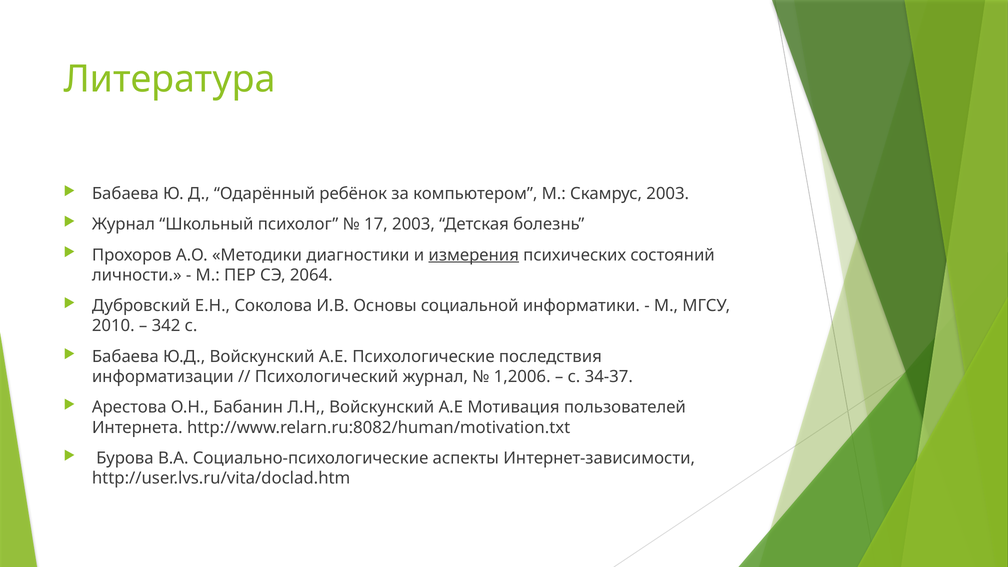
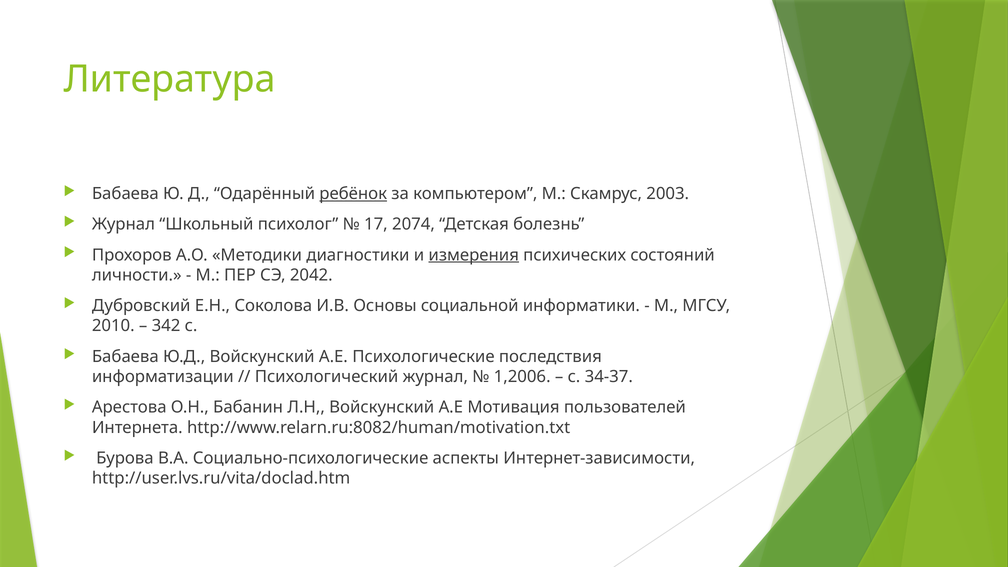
ребёнок underline: none -> present (353, 194)
17 2003: 2003 -> 2074 (413, 224)
2064: 2064 -> 2042 (311, 275)
